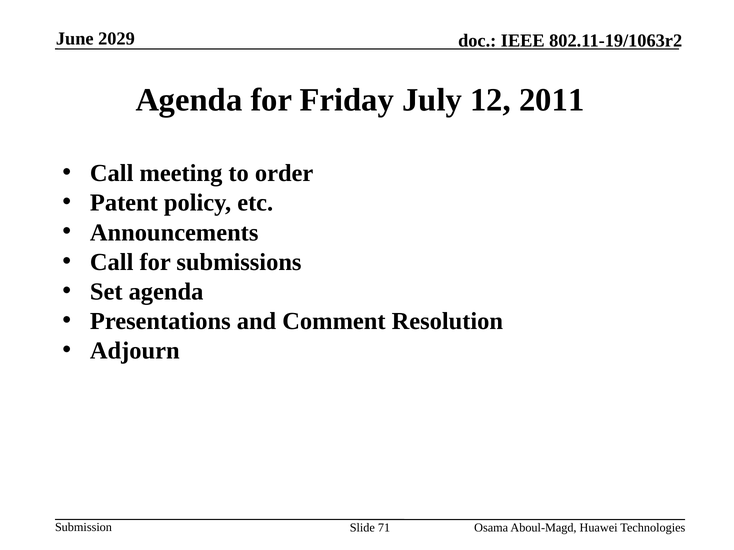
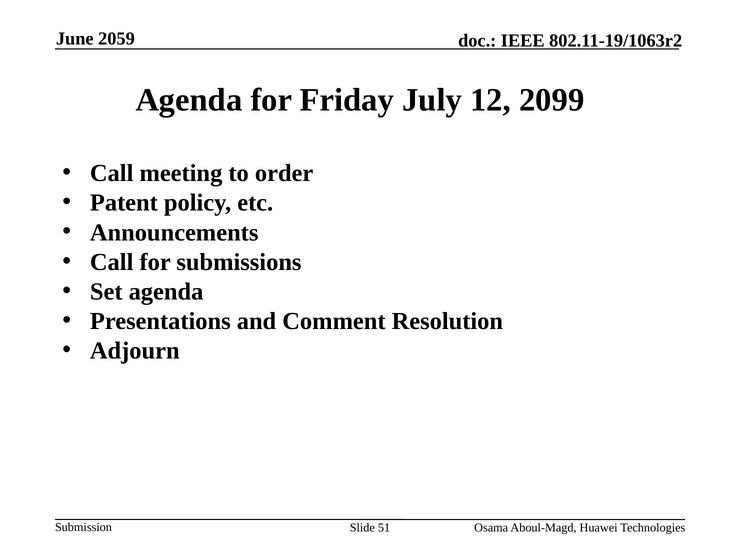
2029: 2029 -> 2059 (116, 39)
2011: 2011 -> 2099 (552, 100)
71: 71 -> 51 (384, 528)
